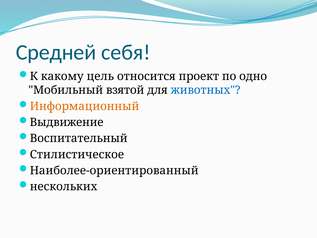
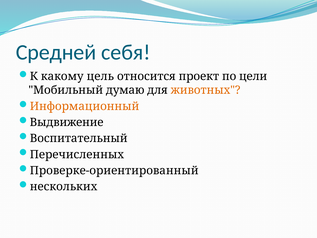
одно: одно -> цели (253, 76)
взятой: взятой -> думаю (125, 90)
животных colour: blue -> orange (206, 90)
Стилистическое: Стилистическое -> Перечисленных (77, 154)
Наиболее-ориентированный: Наиболее-ориентированный -> Проверке-ориентированный (114, 170)
